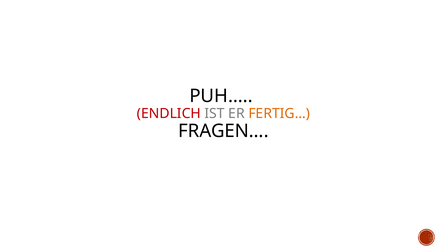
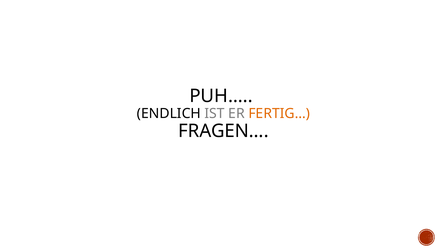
ENDLICH colour: red -> black (169, 113)
